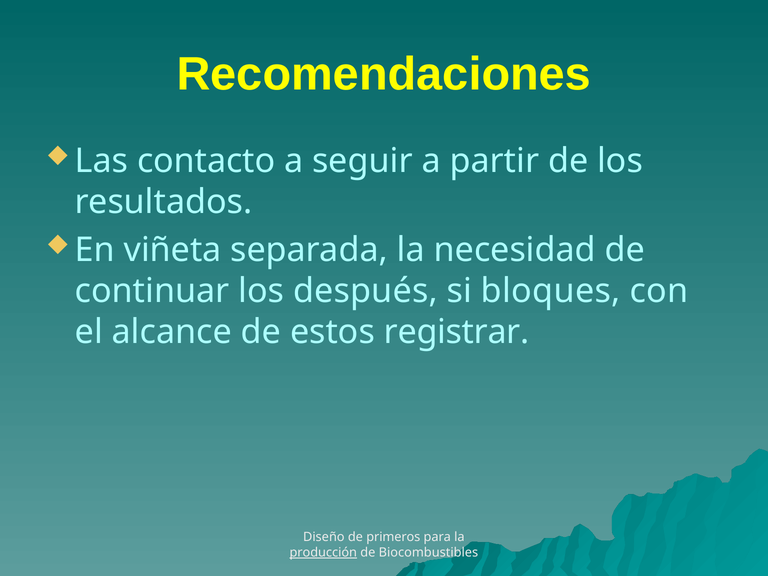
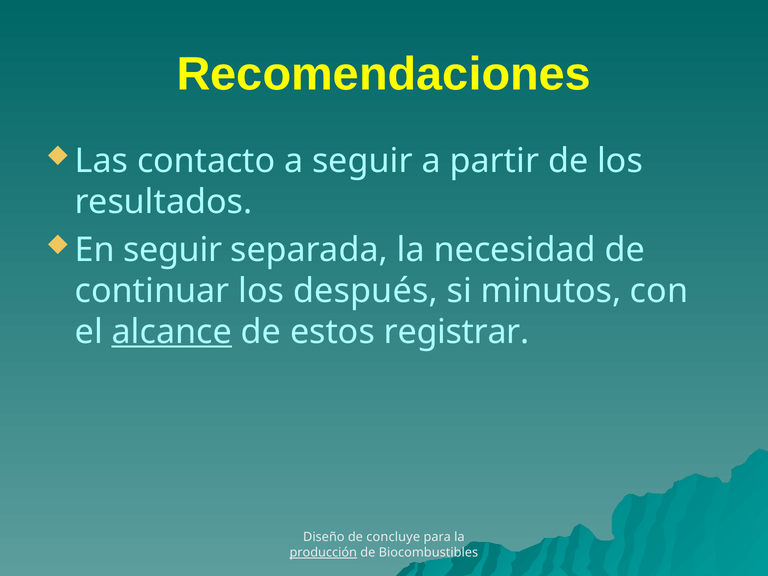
En viñeta: viñeta -> seguir (173, 250)
bloques: bloques -> minutos (551, 291)
alcance underline: none -> present (172, 332)
primeros: primeros -> concluye (393, 537)
